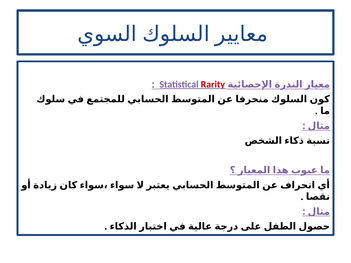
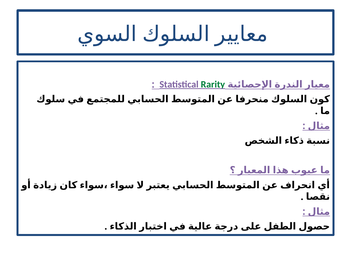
Rarity colour: red -> green (213, 85)
